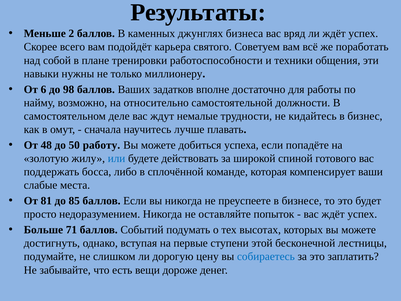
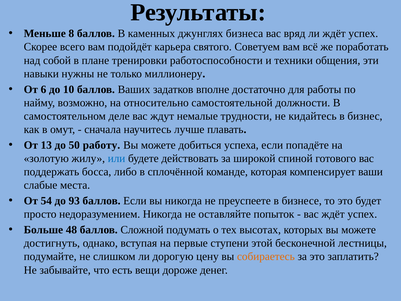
2: 2 -> 8 (71, 34)
98: 98 -> 10 (69, 89)
48: 48 -> 13 (46, 145)
81: 81 -> 54 (46, 201)
85: 85 -> 93 (74, 201)
71: 71 -> 48 (71, 230)
Событий: Событий -> Сложной (142, 230)
собираетесь colour: blue -> orange (266, 256)
